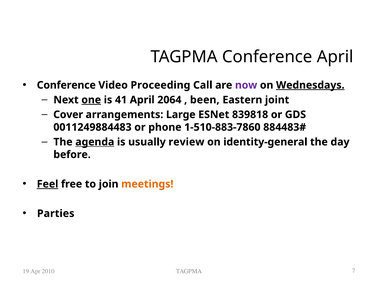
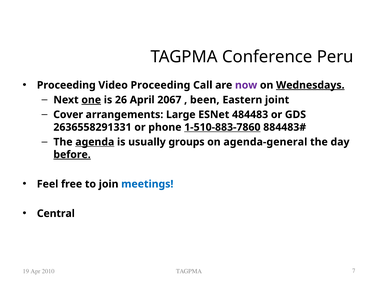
Conference April: April -> Peru (335, 57)
Conference: Conference -> Proceeding (66, 85)
41: 41 -> 26 (121, 100)
2064: 2064 -> 2067 (169, 100)
839818: 839818 -> 484483 (250, 114)
0011249884483: 0011249884483 -> 2636558291331 (92, 127)
1-510-883-7860 underline: none -> present (222, 127)
review: review -> groups (187, 142)
identity-general: identity-general -> agenda-general (265, 142)
before underline: none -> present (72, 154)
Feel underline: present -> none (48, 184)
meetings colour: orange -> blue (147, 184)
Parties: Parties -> Central (56, 213)
